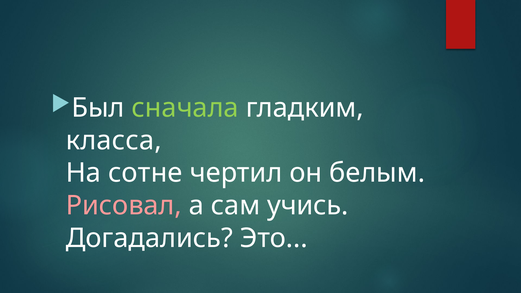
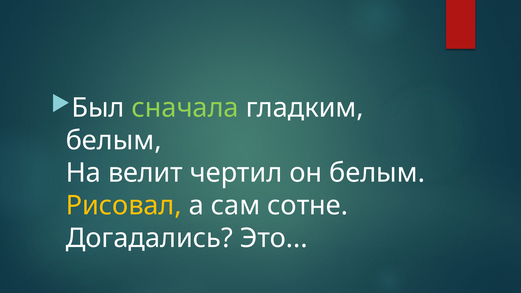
класса: класса -> белым (114, 140)
сотне: сотне -> велит (145, 173)
Рисовал colour: pink -> yellow (124, 206)
учись: учись -> сотне (308, 206)
